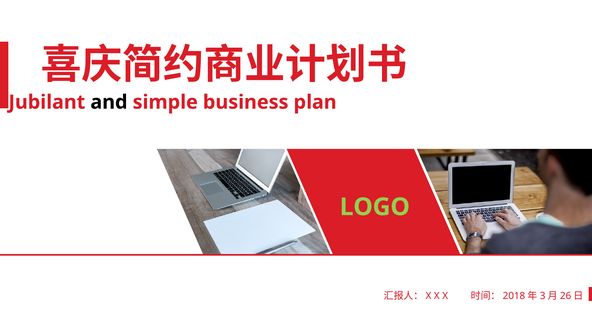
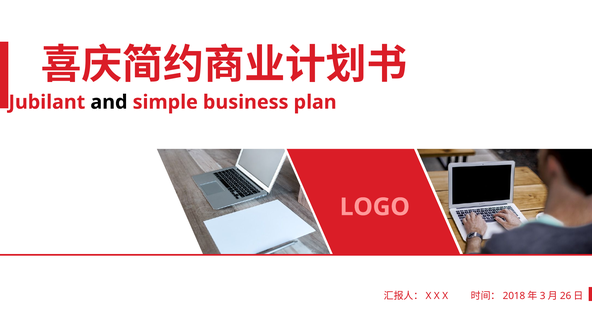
LOGO colour: light green -> pink (375, 207)
